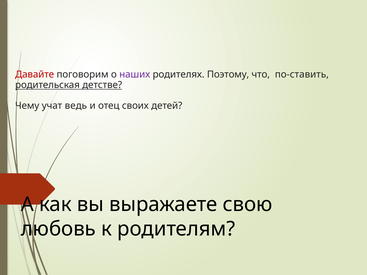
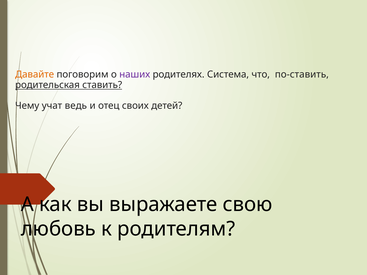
Давайте colour: red -> orange (35, 74)
Поэтому: Поэтому -> Система (228, 74)
детстве: детстве -> ставить (102, 85)
